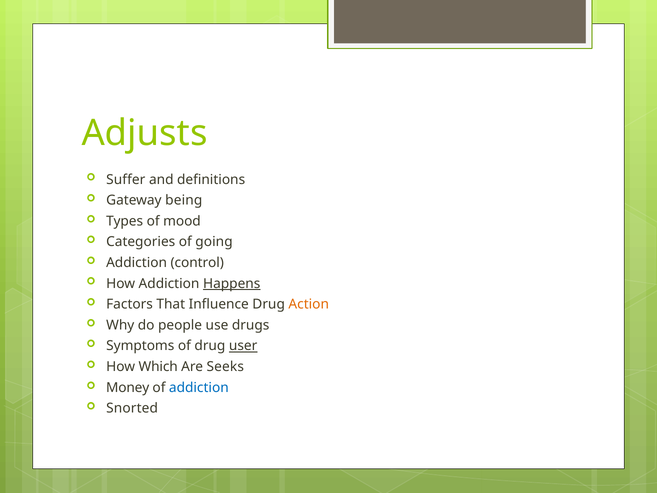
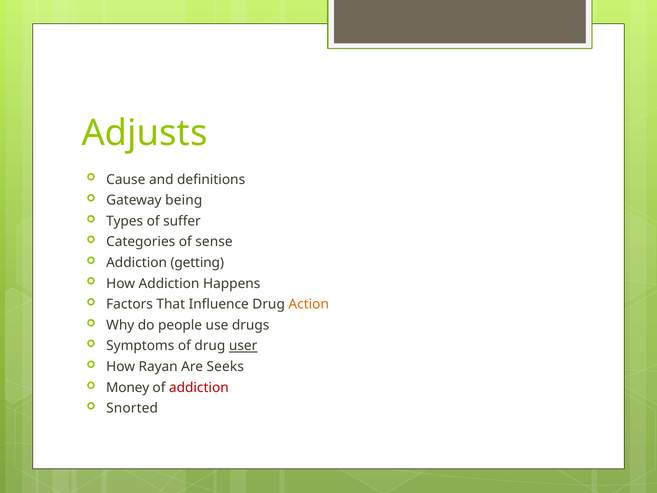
Suffer: Suffer -> Cause (126, 179)
mood: mood -> suffer (182, 221)
going: going -> sense (214, 242)
control: control -> getting (197, 263)
Happens underline: present -> none (232, 283)
Which: Which -> Rayan (158, 367)
addiction colour: blue -> red (199, 387)
